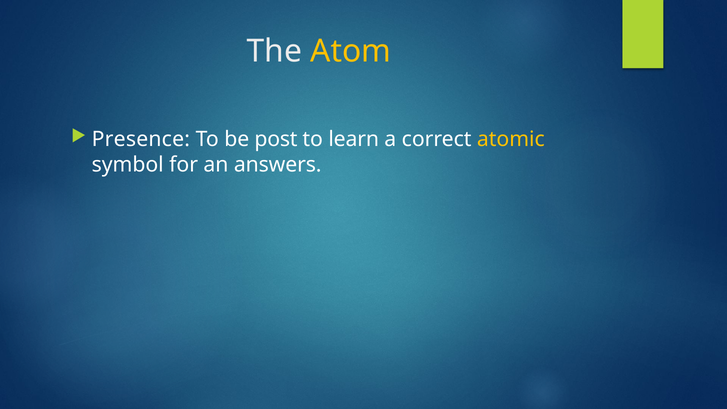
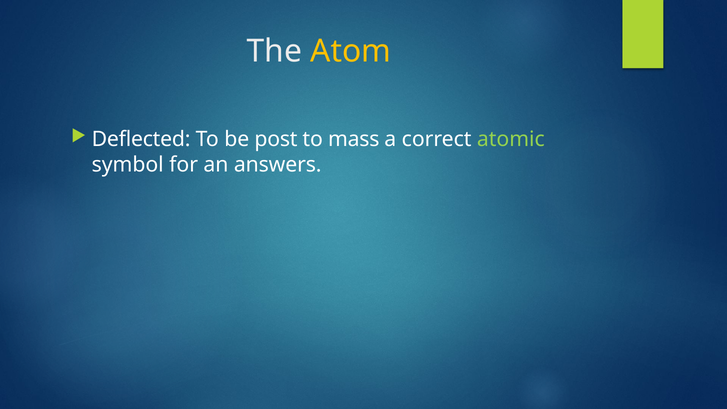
Presence: Presence -> Deflected (141, 139)
learn: learn -> mass (354, 139)
atomic colour: yellow -> light green (511, 139)
